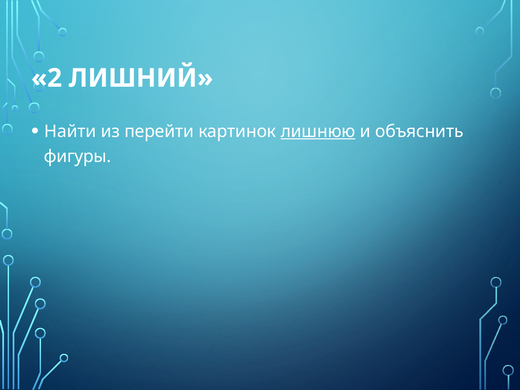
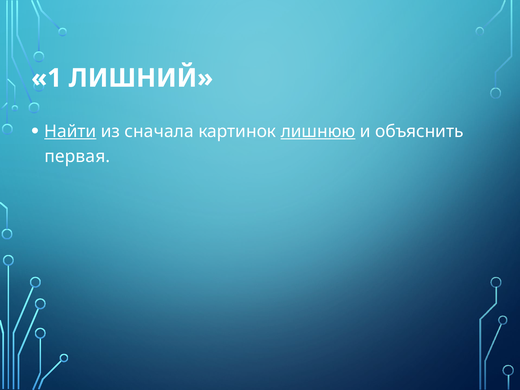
2: 2 -> 1 (47, 78)
Найти underline: none -> present (70, 131)
перейти: перейти -> сначала (159, 131)
фигуры: фигуры -> первая (77, 156)
